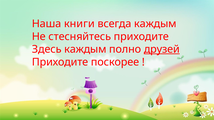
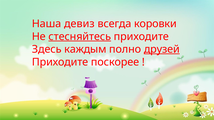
книги: книги -> девиз (79, 24)
всегда каждым: каждым -> коровки (155, 24)
стесняйтесь underline: none -> present (80, 37)
